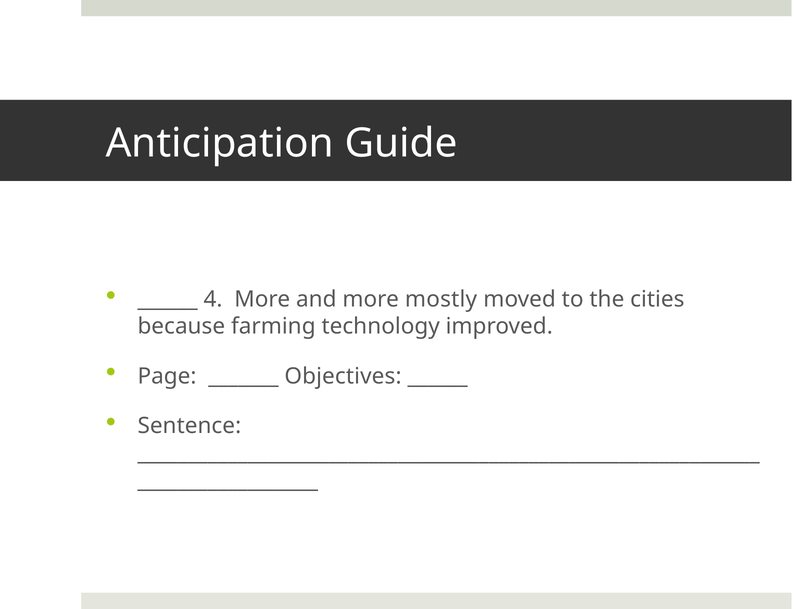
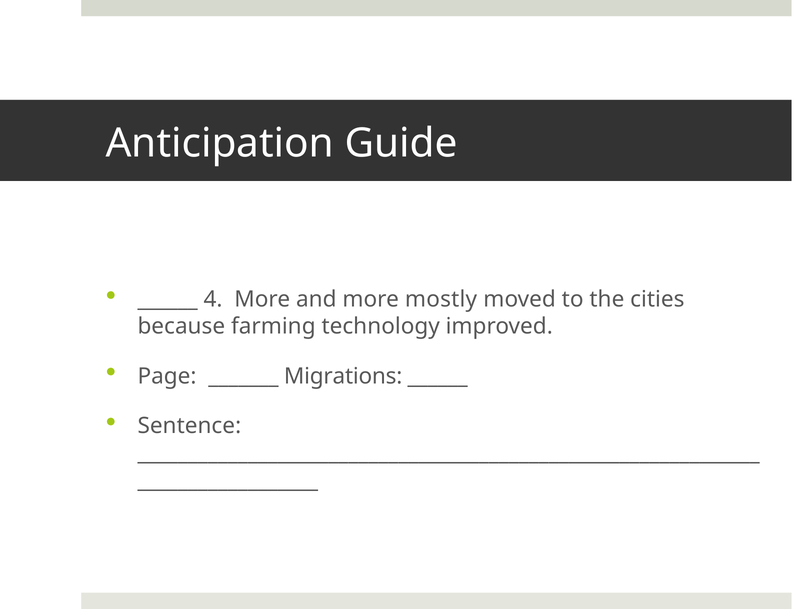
Objectives: Objectives -> Migrations (343, 376)
